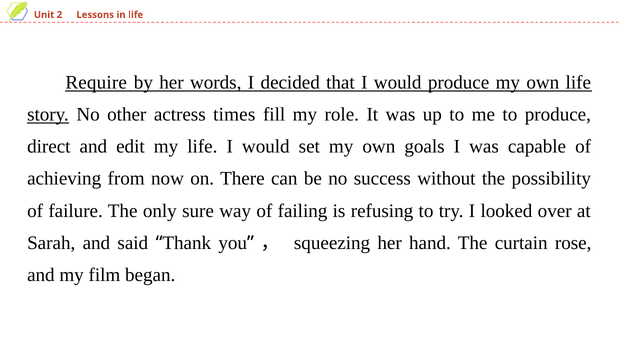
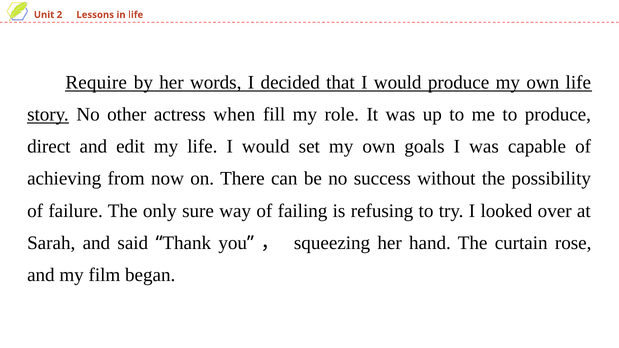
times: times -> when (234, 115)
